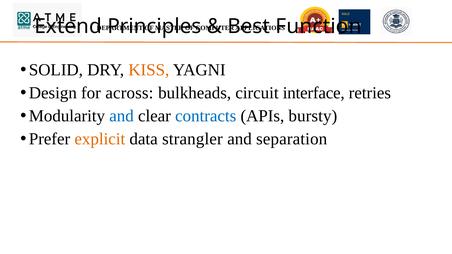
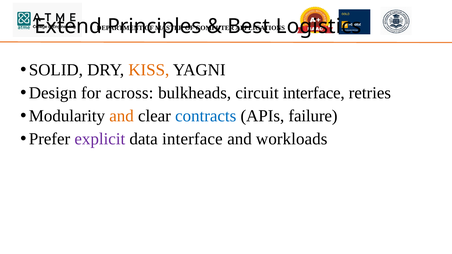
Function: Function -> Logistics (319, 26)
and colour: blue -> orange (122, 116)
bursty: bursty -> failure (313, 116)
explicit colour: orange -> purple (100, 139)
data strangler: strangler -> interface (192, 139)
separation: separation -> workloads (292, 139)
